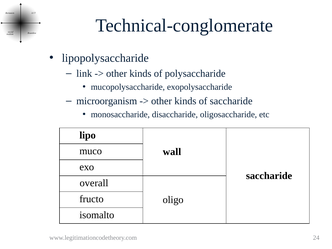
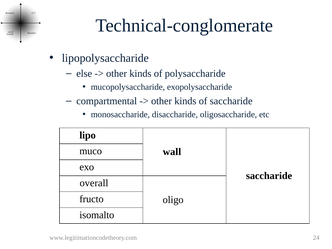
link: link -> else (84, 74)
microorganism: microorganism -> compartmental (107, 101)
